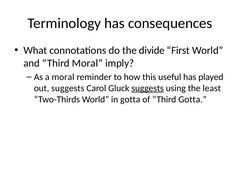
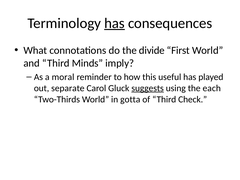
has underline: none -> present (114, 23)
Third Moral: Moral -> Minds (87, 63)
out suggests: suggests -> separate (68, 88)
least: least -> each (212, 88)
Third Gotta: Gotta -> Check (193, 99)
